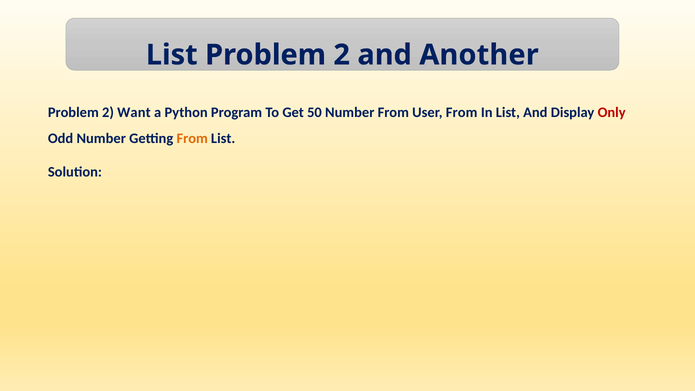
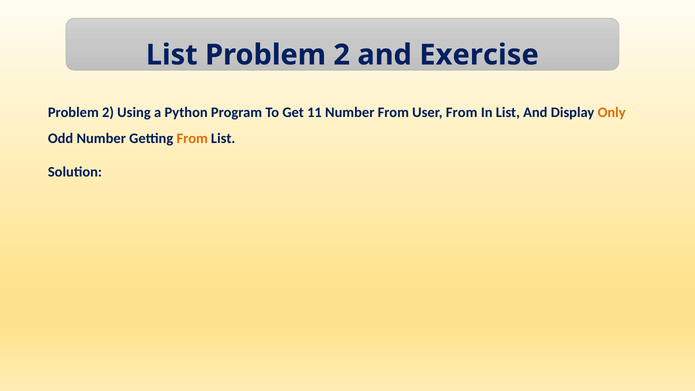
Another: Another -> Exercise (479, 55)
Want: Want -> Using (134, 112)
50: 50 -> 11 (314, 112)
Only colour: red -> orange (612, 112)
